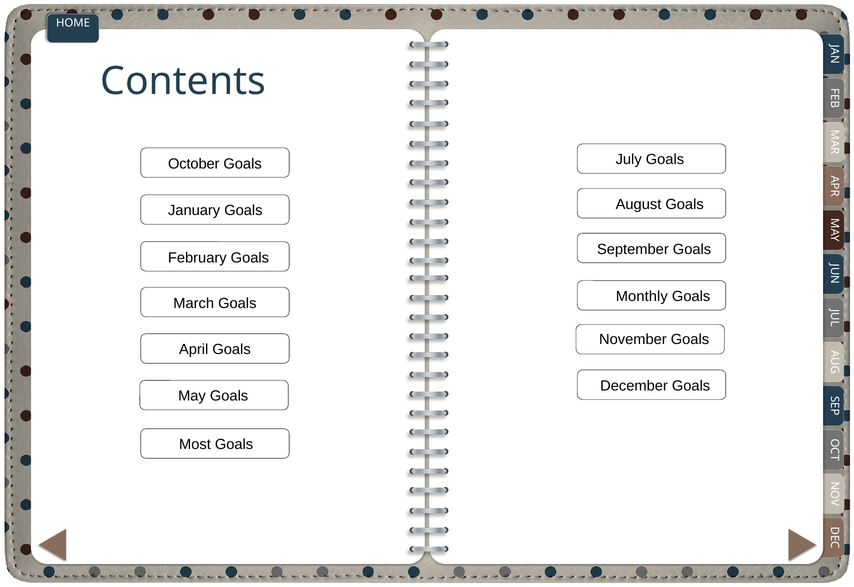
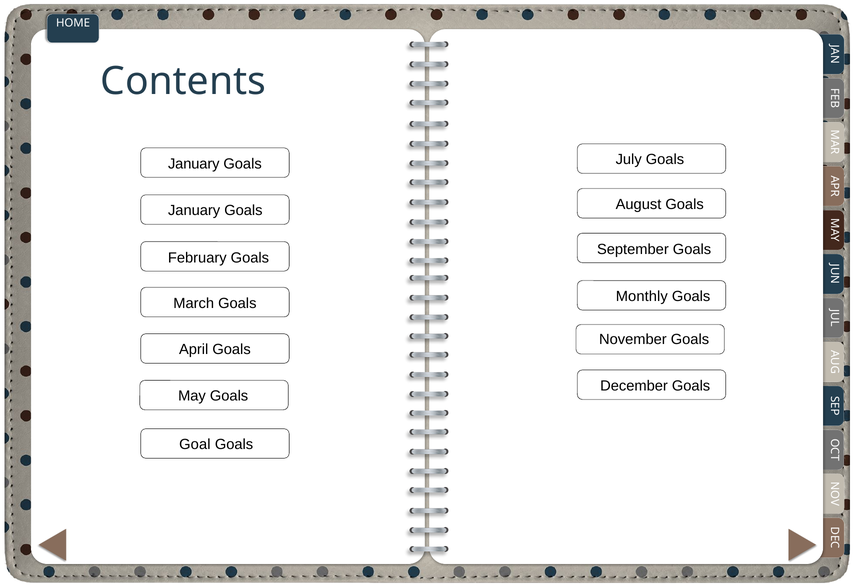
October: October -> January (194, 164)
Most: Most -> Goal (195, 444)
